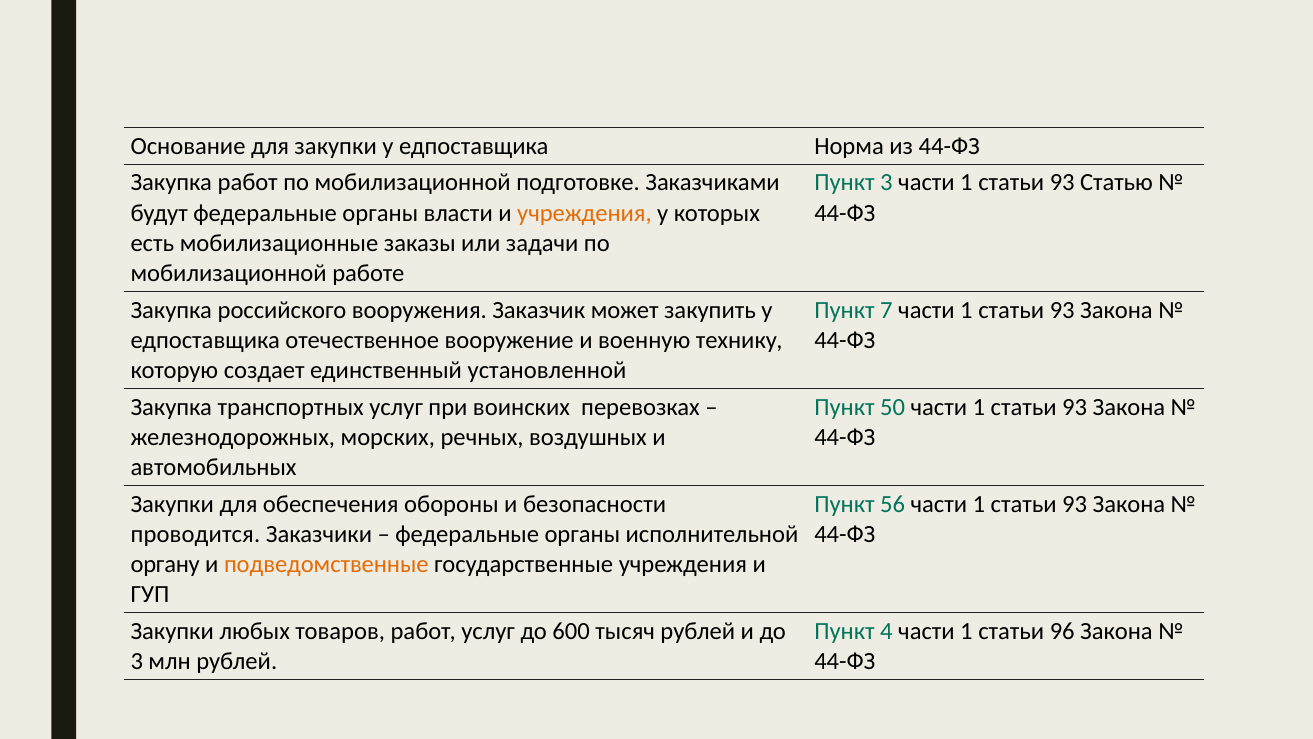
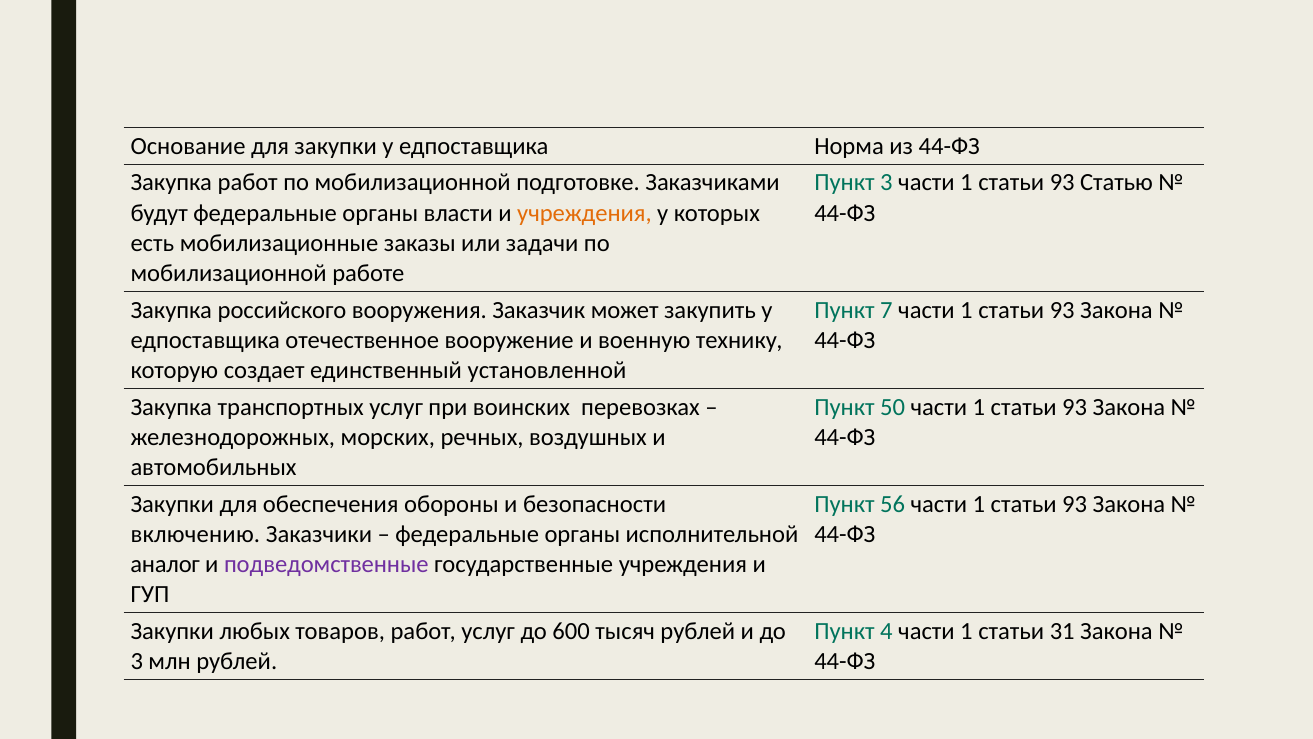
проводится: проводится -> включению (195, 534)
органу: органу -> аналог (165, 564)
подведомственные colour: orange -> purple (326, 564)
96: 96 -> 31 (1062, 631)
